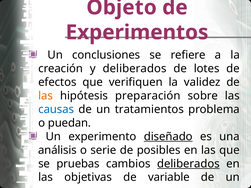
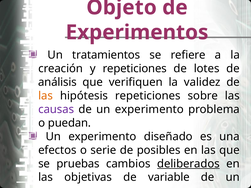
Un conclusiones: conclusiones -> tratamientos (106, 55)
y deliberados: deliberados -> repeticiones (135, 68)
efectos: efectos -> análisis (57, 82)
hipótesis preparación: preparación -> repeticiones (148, 96)
causas colour: blue -> purple (56, 109)
de un tratamientos: tratamientos -> experimento (149, 109)
diseñado underline: present -> none (168, 136)
análisis: análisis -> efectos (57, 150)
